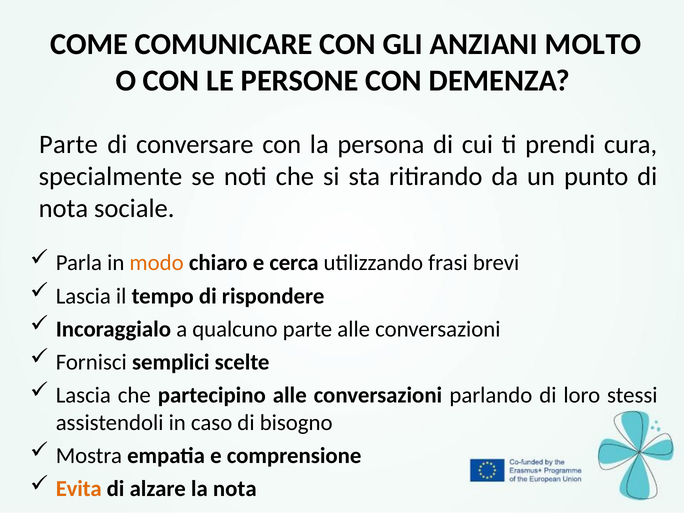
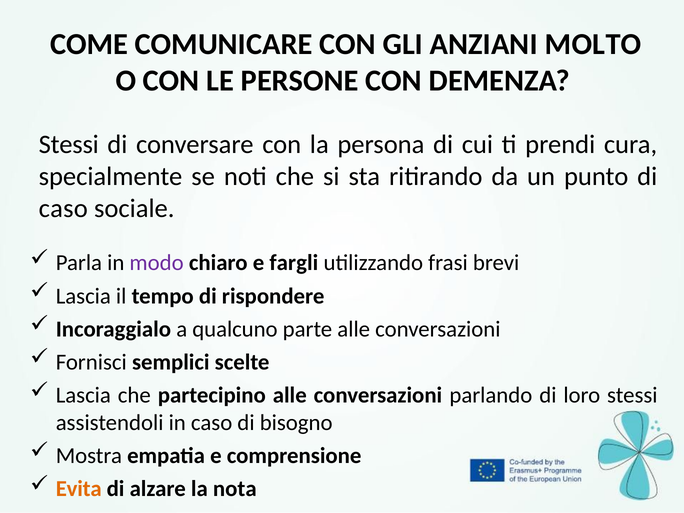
Parte: Parte -> Stessi (69, 145)
nota: nota -> caso (63, 208)
modo colour: orange -> purple (157, 263)
cerca: cerca -> fargli (294, 263)
